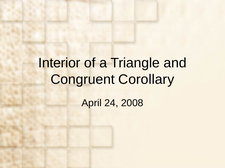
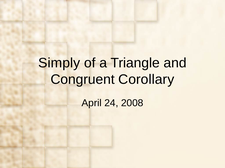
Interior: Interior -> Simply (59, 63)
